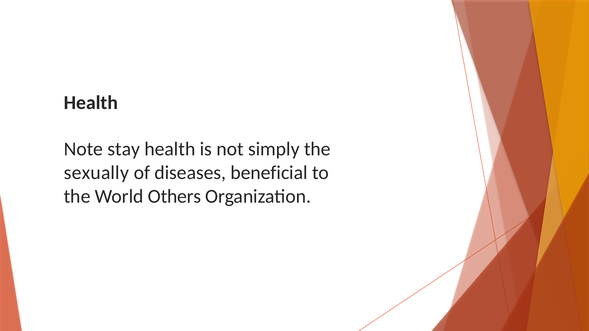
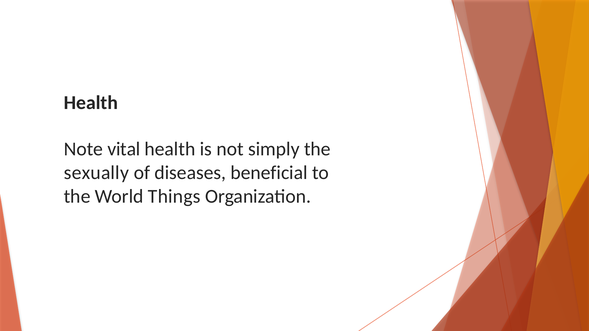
stay: stay -> vital (124, 149)
Others: Others -> Things (174, 196)
